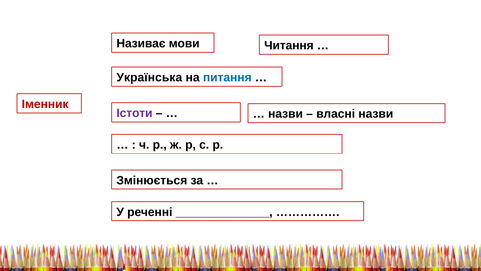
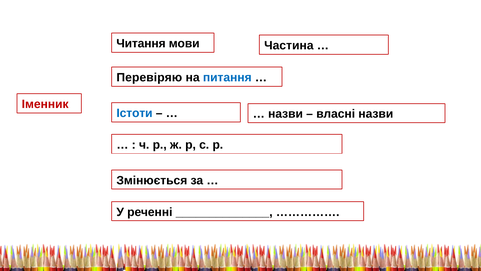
Називає: Називає -> Читання (141, 43)
Читання: Читання -> Частина (289, 45)
Українська: Українська -> Перевіряю (149, 77)
Істоти colour: purple -> blue (134, 113)
